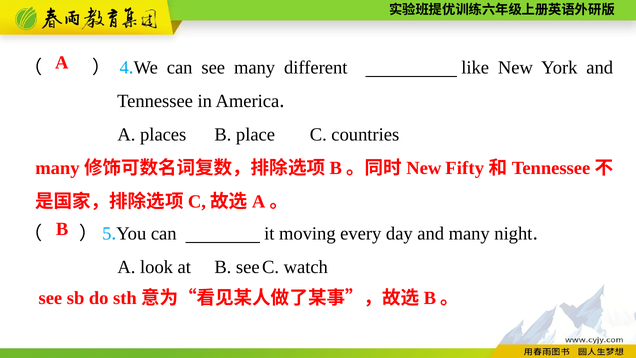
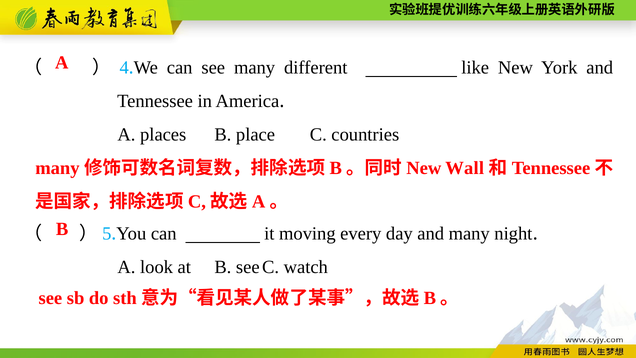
Fifty: Fifty -> Wall (465, 168)
